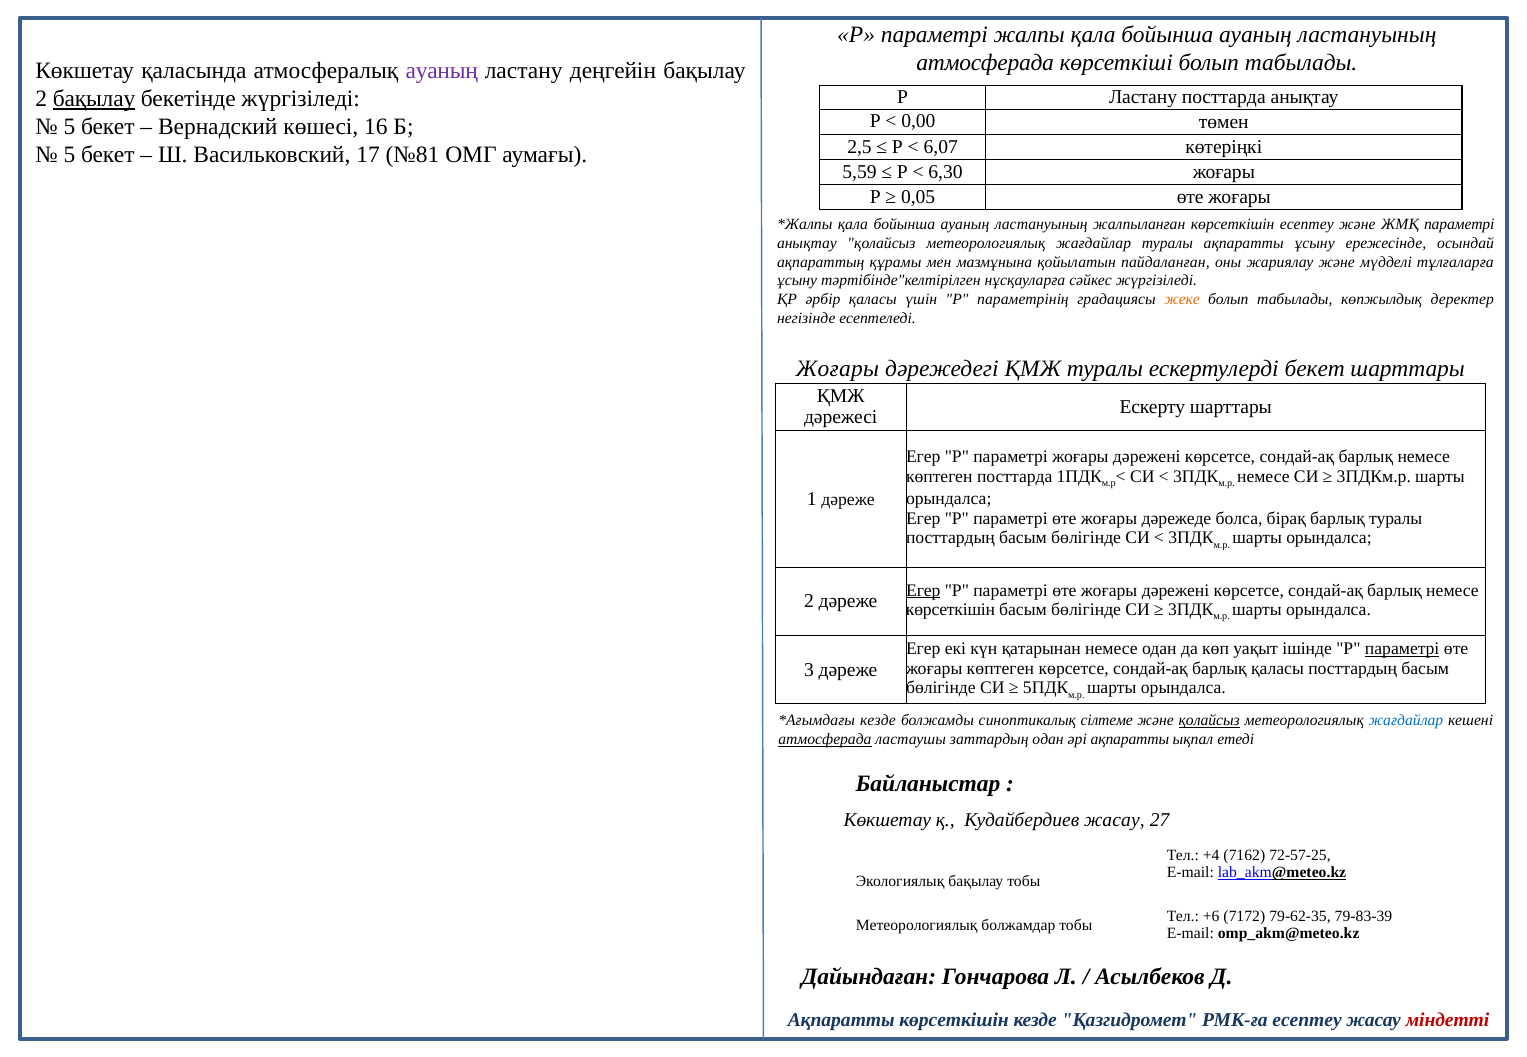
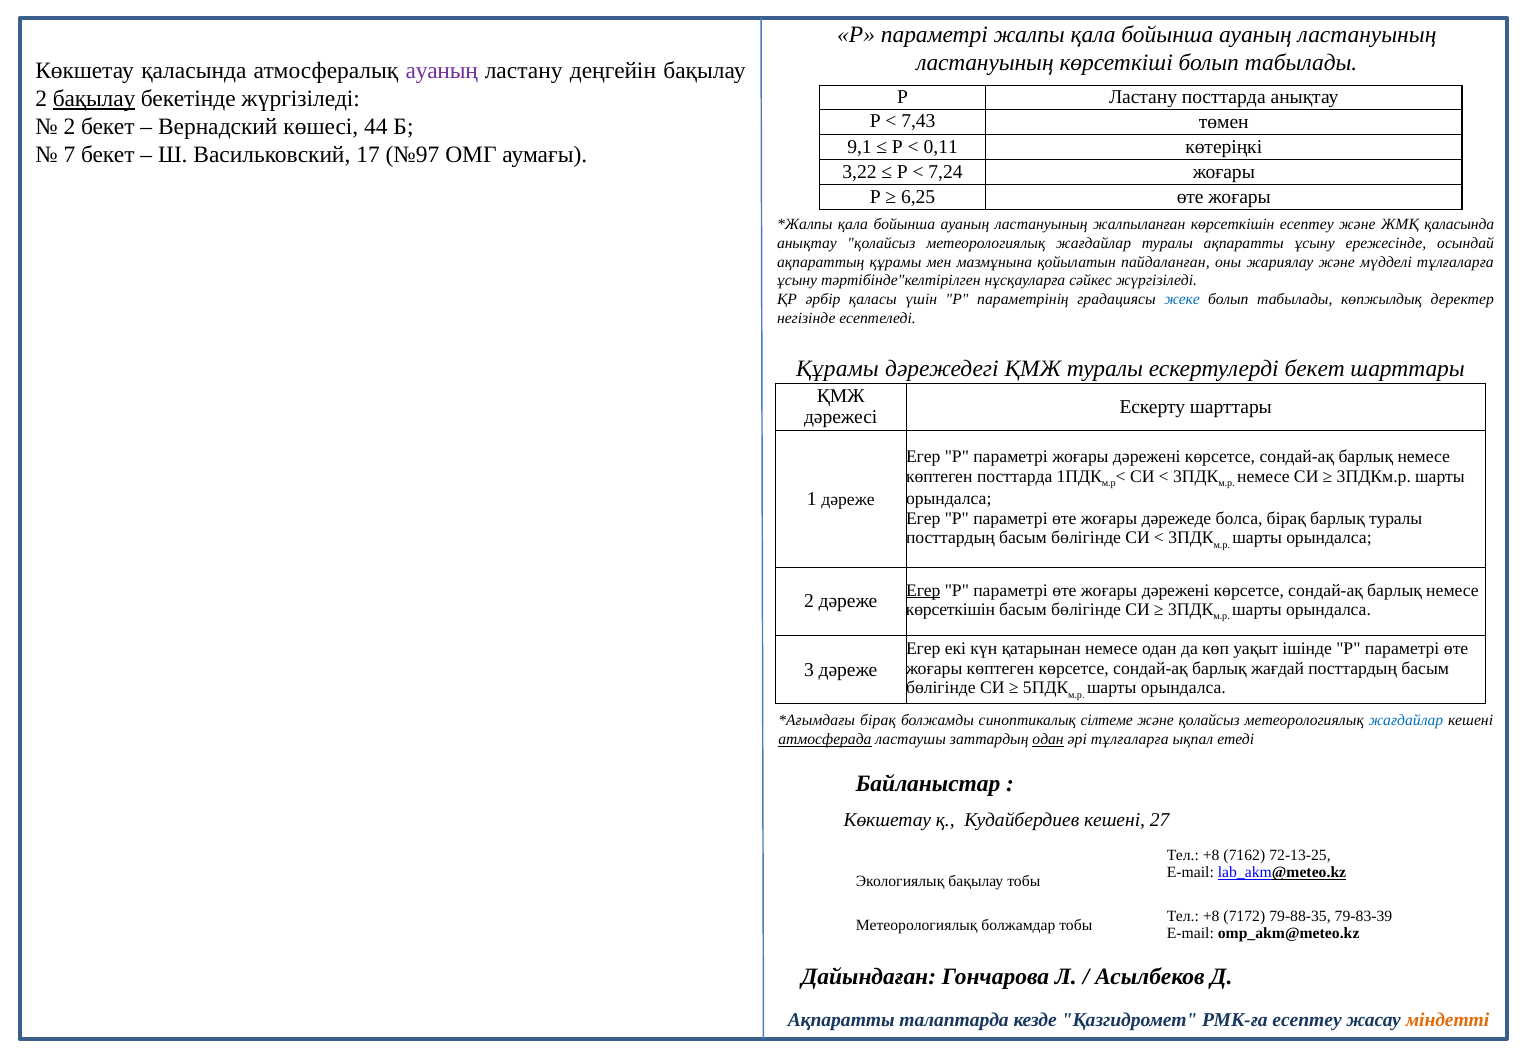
атмосферада: атмосферада -> ластануының (985, 63)
0,00: 0,00 -> 7,43 (918, 121)
5: 5 -> 2 (69, 127)
16: 16 -> 44 (376, 127)
2,5: 2,5 -> 9,1 (860, 147)
6,07: 6,07 -> 0,11 (941, 147)
5: 5 -> 7 (69, 155)
№81: №81 -> №97 (413, 155)
5,59: 5,59 -> 3,22 (860, 172)
6,30: 6,30 -> 7,24 (946, 172)
0,05: 0,05 -> 6,25 (918, 197)
ЖМҚ параметрі: параметрі -> қаласында (1459, 224)
жеке colour: orange -> blue (1182, 299)
Жоғары: Жоғары -> Құрамы (837, 369)
параметрі underline: present -> none (1402, 649)
барлық қаласы: қаласы -> жағдай (1278, 668)
кезде: кезде -> бірақ (878, 721)
қолайсыз underline: present -> none (1209, 721)
одан underline: none -> present (1048, 739)
әрі ақпаратты: ақпаратты -> тұлғаларға (1130, 739)
Кудайбердиев жасау: жасау -> кешені (1115, 820)
+4: +4 -> +8 (1211, 855)
72-57-25: 72-57-25 -> 72-13-25 (1300, 855)
+6: +6 -> +8 (1211, 916)
79-62-35: 79-62-35 -> 79-88-35 (1300, 916)
Ақпаратты көрсеткішін: көрсеткішін -> талаптарда (954, 1020)
міндетті colour: red -> orange (1448, 1020)
